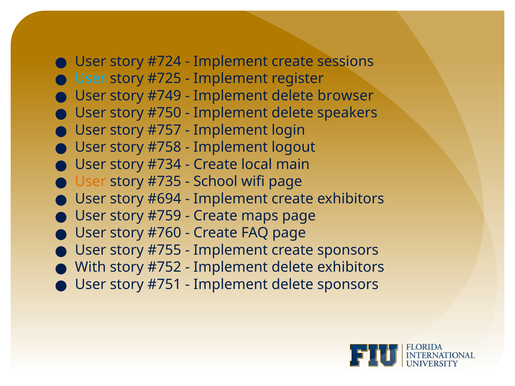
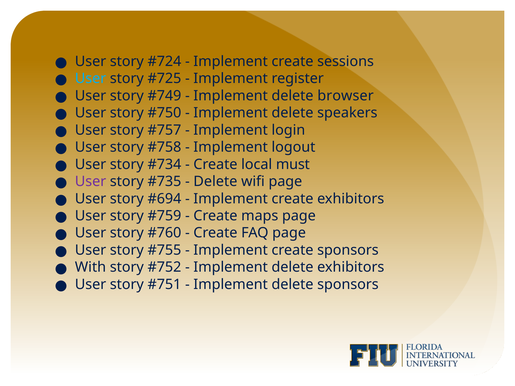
main: main -> must (293, 164)
User colour: orange -> purple (91, 182)
School: School -> Delete (215, 182)
